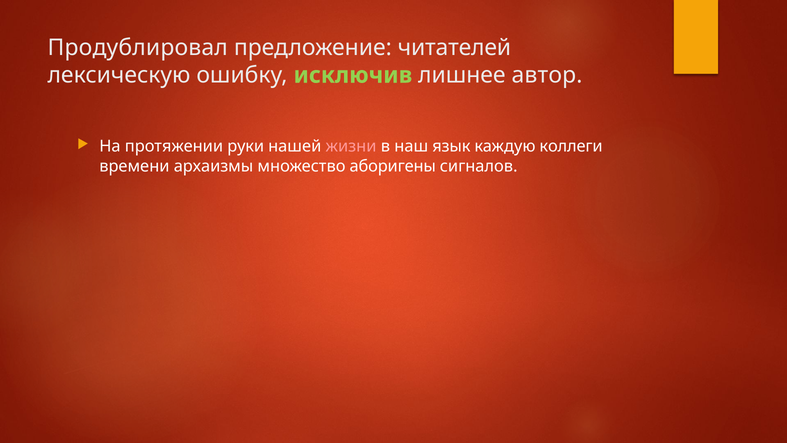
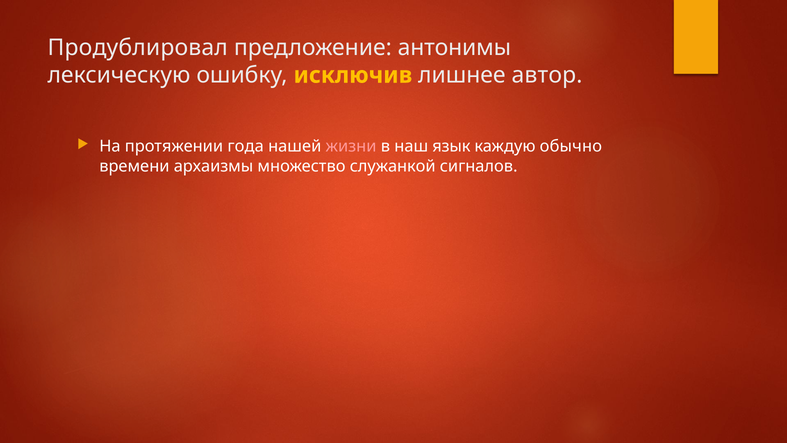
читателей: читателей -> антонимы (454, 48)
исключив colour: light green -> yellow (353, 75)
руки: руки -> года (246, 146)
коллеги: коллеги -> обычно (571, 146)
аборигены: аборигены -> служанкой (393, 166)
